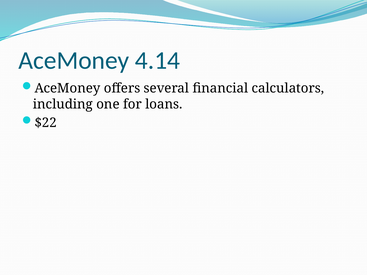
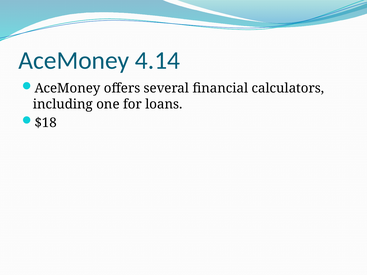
$22: $22 -> $18 (46, 123)
